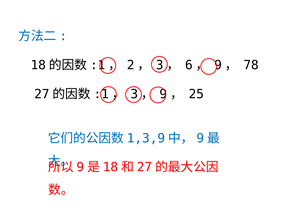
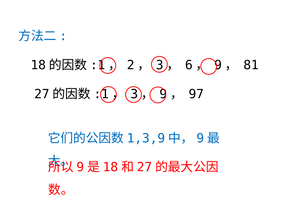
78: 78 -> 81 (251, 65)
25: 25 -> 97 (196, 94)
